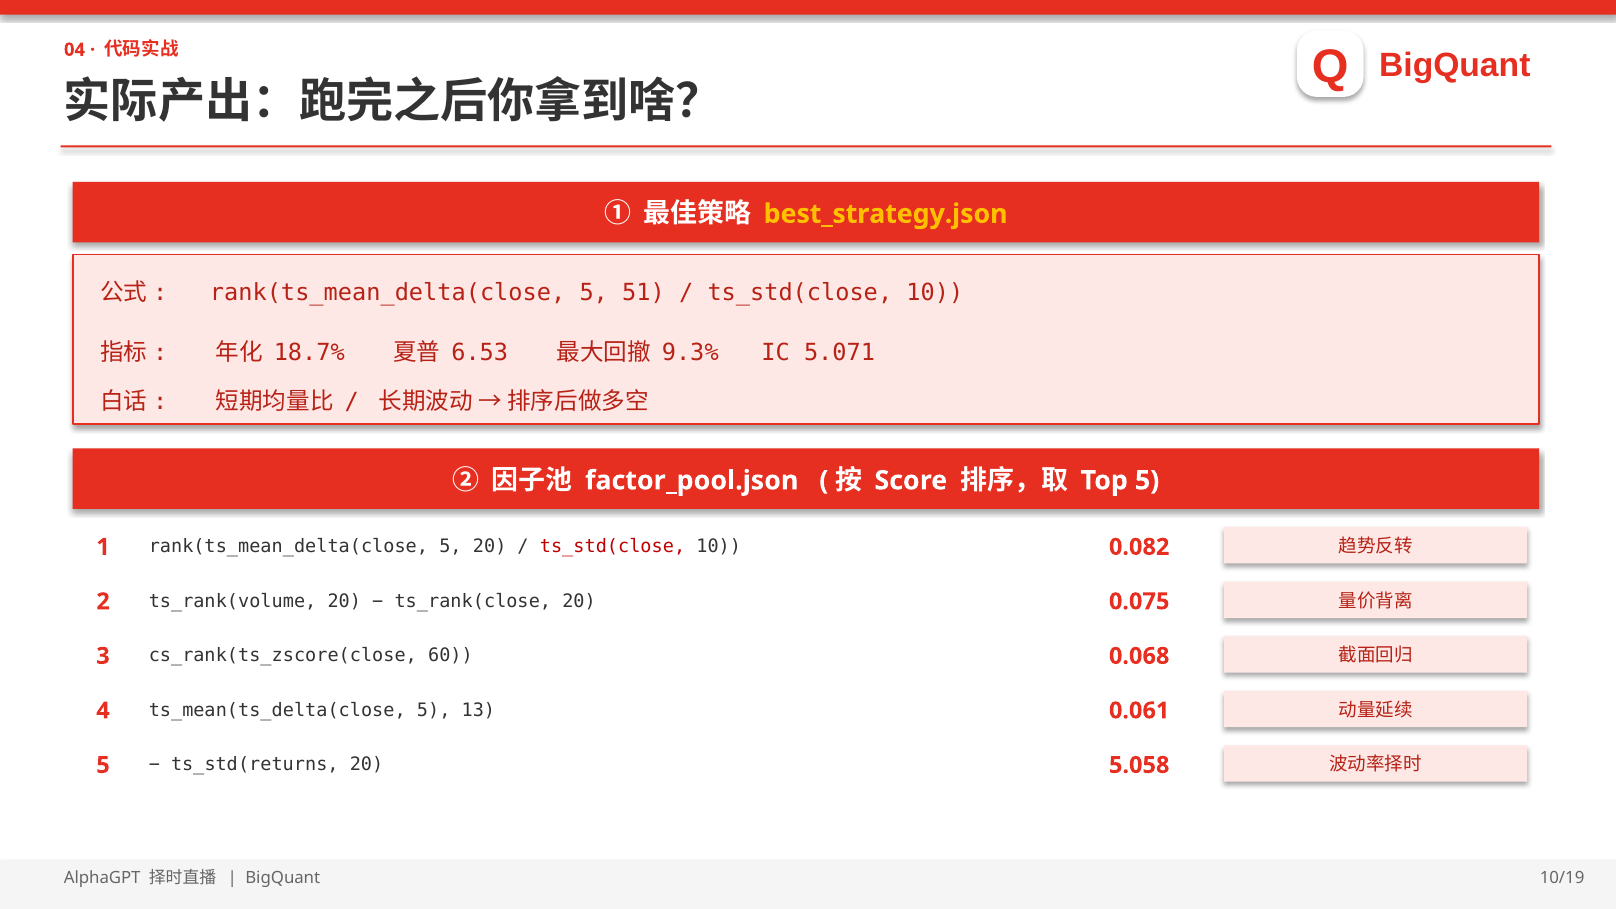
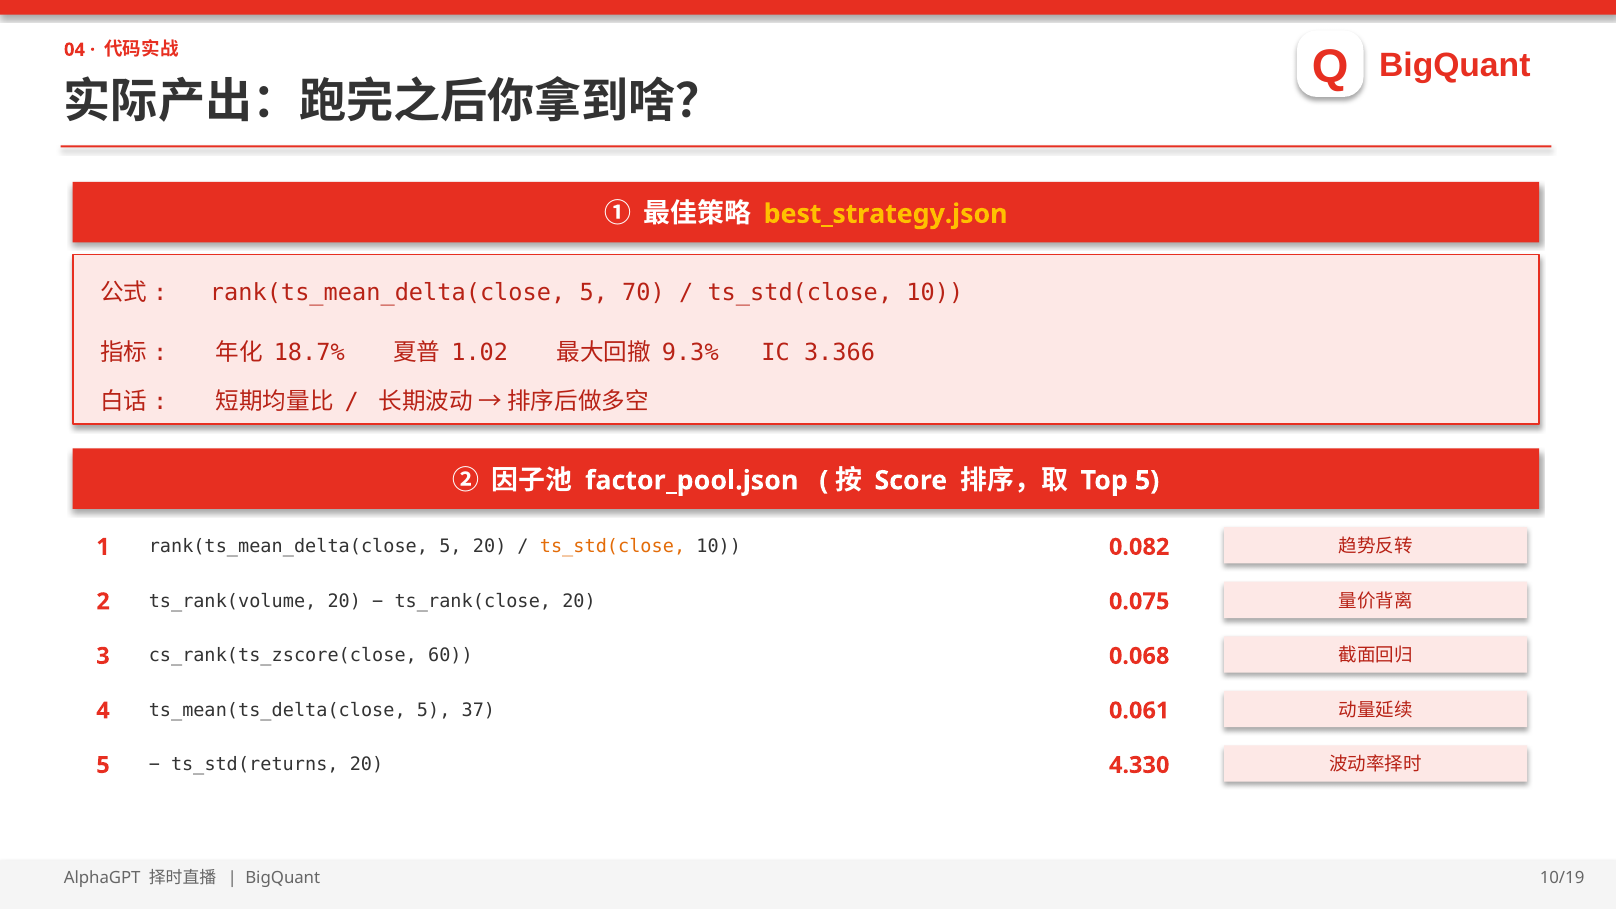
51: 51 -> 70 (643, 292)
6.53: 6.53 -> 1.02 (480, 353)
5.071: 5.071 -> 3.366 (840, 353)
ts_std(close colour: red -> orange (613, 547)
13: 13 -> 37 (478, 710)
5.058: 5.058 -> 4.330 (1139, 765)
